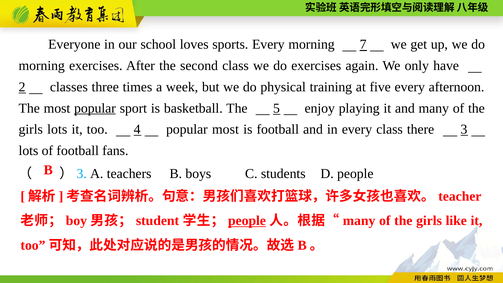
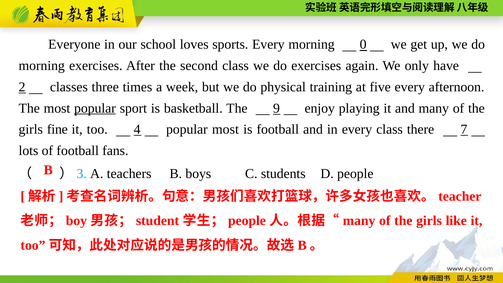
7: 7 -> 0 (363, 44)
5: 5 -> 9 (276, 108)
girls lots: lots -> fine (57, 129)
3: 3 -> 7 (464, 129)
people underline: present -> none (247, 221)
